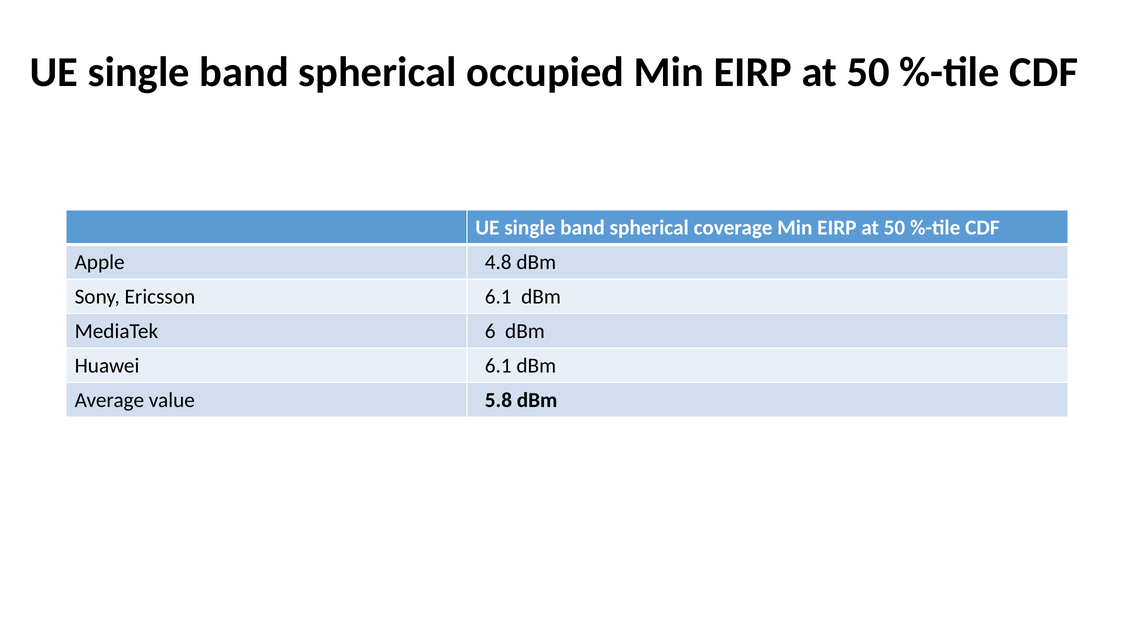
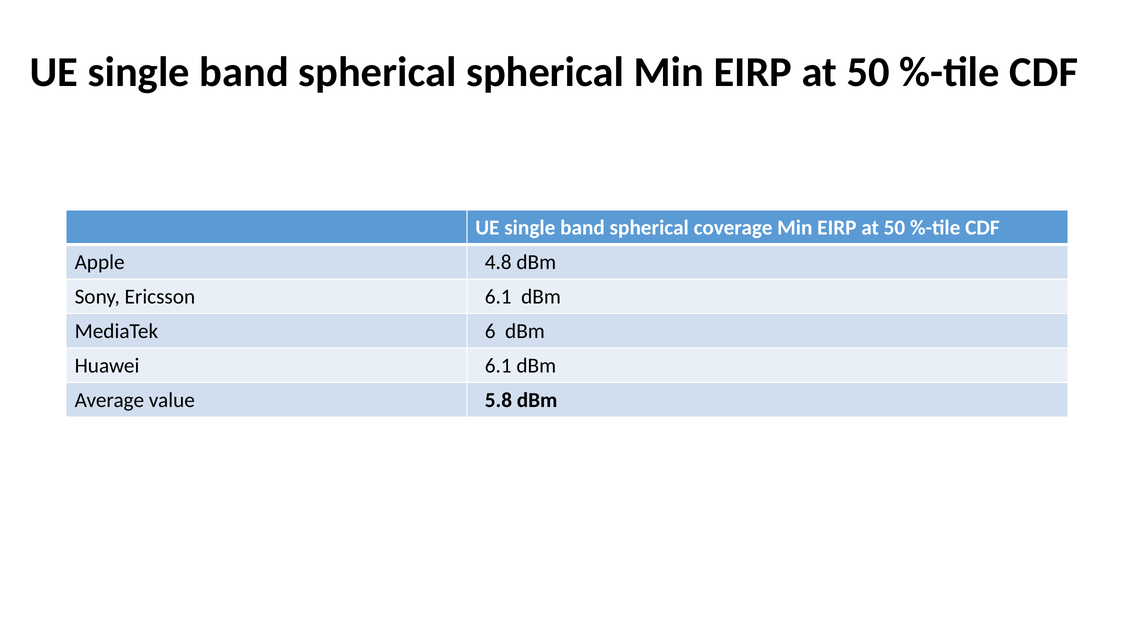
spherical occupied: occupied -> spherical (545, 72)
